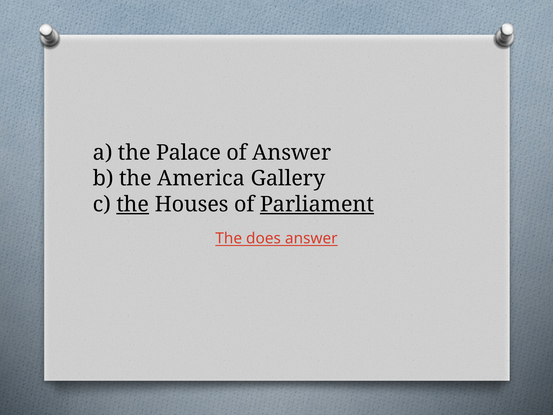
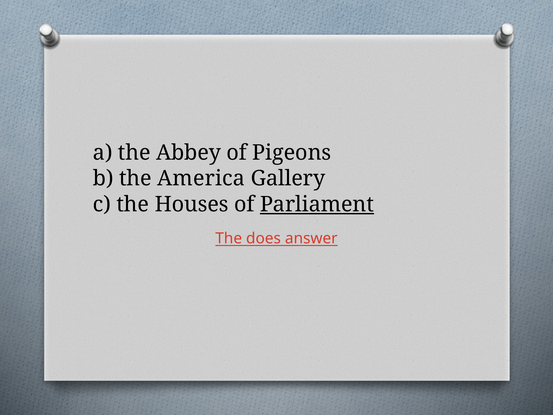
Palace: Palace -> Abbey (189, 153)
of Answer: Answer -> Pigeons (292, 153)
the underline: present -> none (133, 204)
